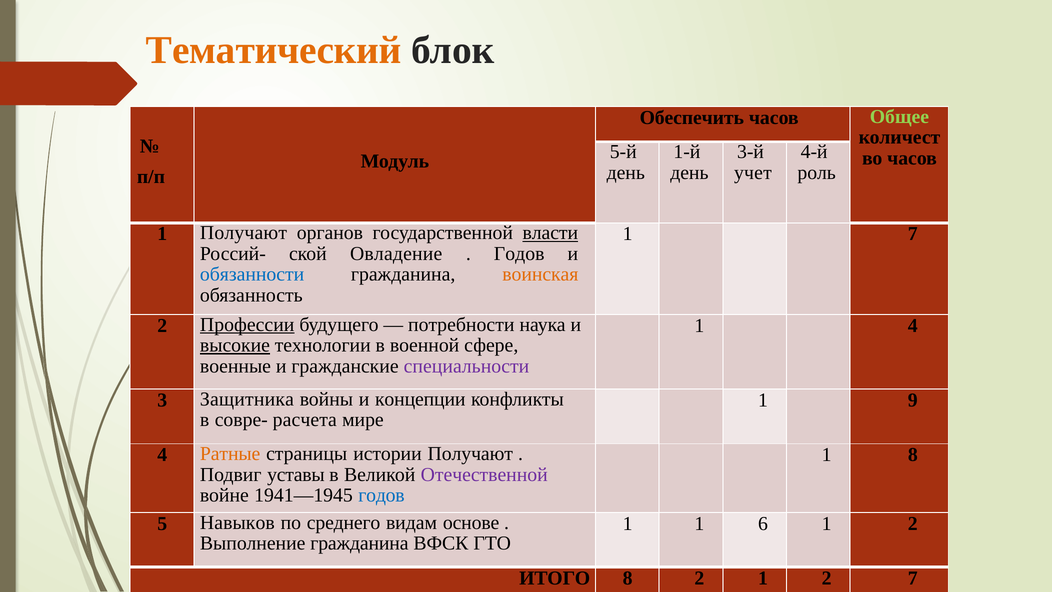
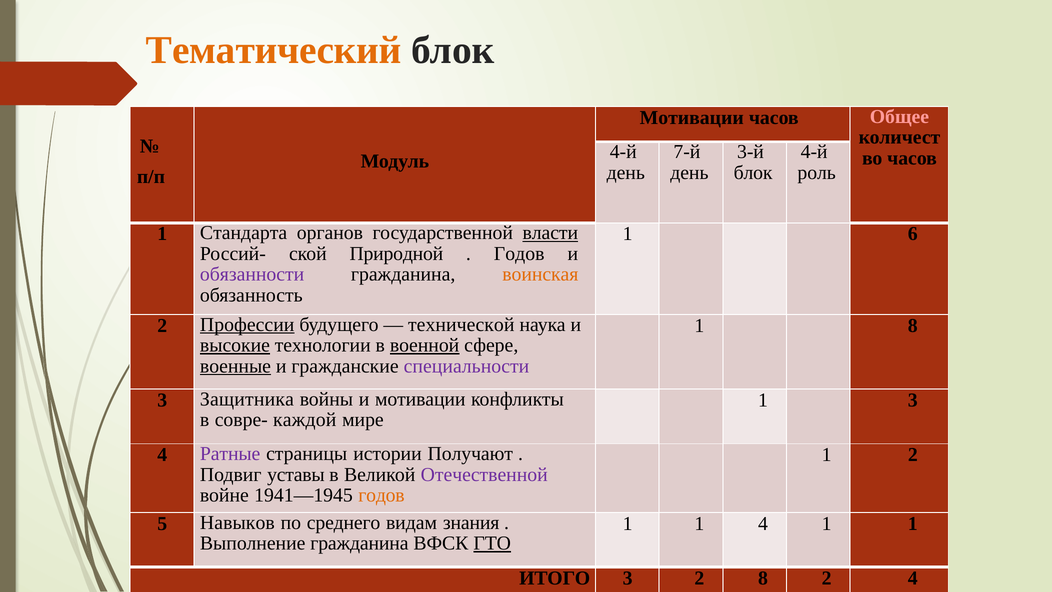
Обеспечить: Обеспечить -> Мотивации (692, 118)
Общее colour: light green -> pink (899, 117)
5-й: 5-й -> 4-й (623, 152)
1-й: 1-й -> 7-й (687, 152)
учет: учет -> блок (753, 173)
1 Получают: Получают -> Стандарта (244, 233)
1 7: 7 -> 6 (913, 234)
Овладение: Овладение -> Природной (396, 254)
обязанности colour: blue -> purple (252, 274)
потребности: потребности -> технической (461, 324)
1 4: 4 -> 8 (913, 325)
военной underline: none -> present (425, 345)
военные underline: none -> present (235, 366)
и концепции: концепции -> мотивации (420, 399)
1 9: 9 -> 3 (913, 400)
расчета: расчета -> каждой (305, 420)
Ратные colour: orange -> purple (230, 454)
1 8: 8 -> 2 (913, 455)
годов colour: blue -> orange (381, 495)
основе: основе -> знания (471, 522)
1 6: 6 -> 4 (763, 523)
2: 2 -> 1 (913, 523)
ГТО underline: none -> present (492, 543)
ИТОГО 8: 8 -> 3 (628, 578)
2 1: 1 -> 8 (763, 578)
2 7: 7 -> 4 (913, 578)
